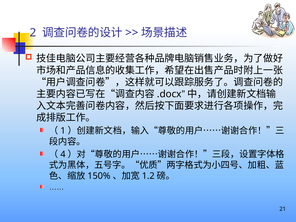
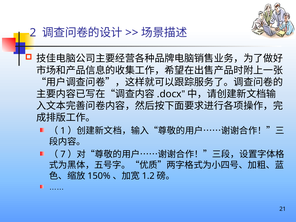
4: 4 -> 7 (63, 154)
